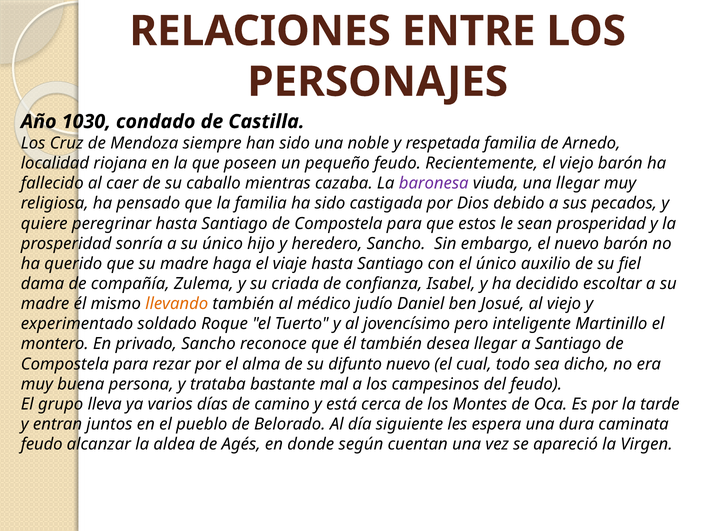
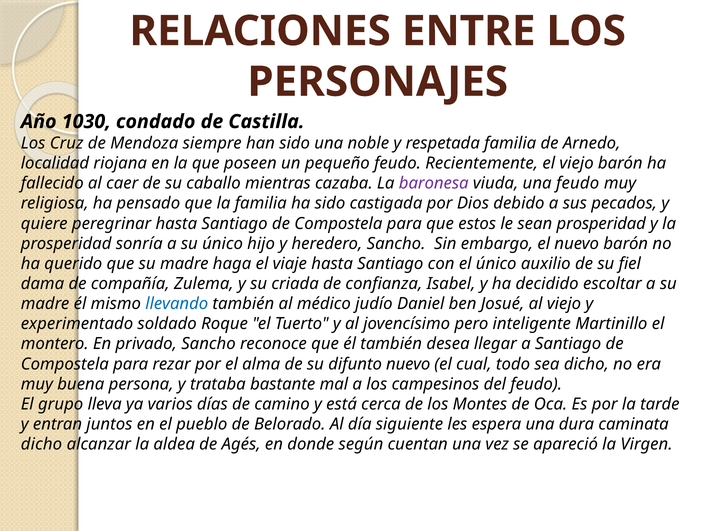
una llegar: llegar -> feudo (578, 183)
llevando colour: orange -> blue (177, 304)
feudo: feudo -> dicho (42, 444)
